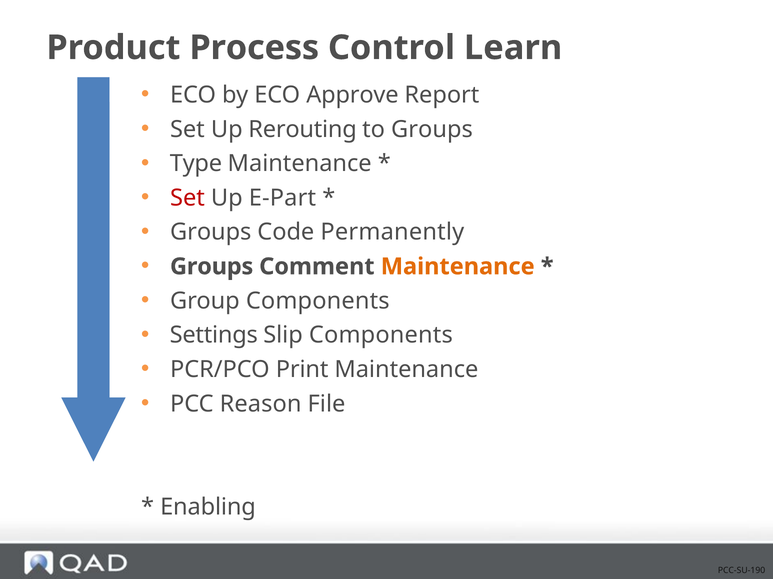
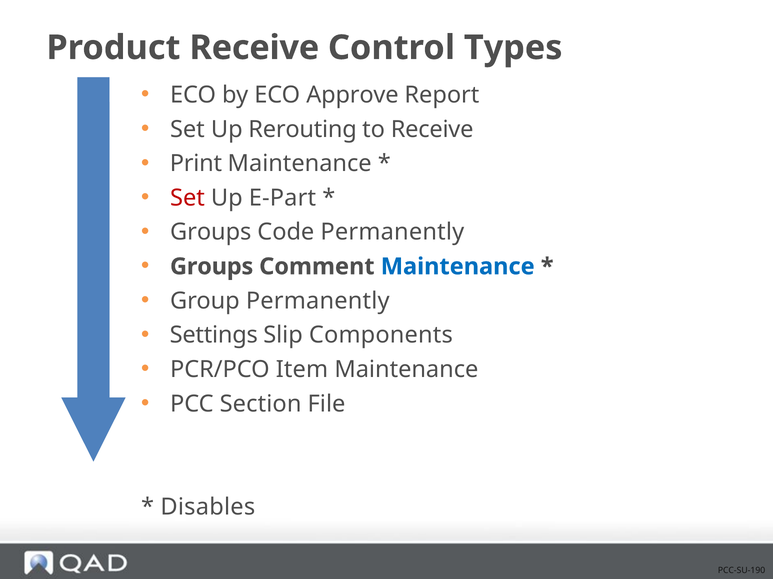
Process: Process -> Receive (254, 48)
Learn: Learn -> Types (513, 48)
to Groups: Groups -> Receive (432, 129)
Type: Type -> Print (196, 164)
Maintenance colour: orange -> blue (458, 267)
Group Components: Components -> Permanently (318, 301)
Print: Print -> Item (302, 370)
Reason: Reason -> Section (261, 404)
Enabling: Enabling -> Disables (208, 507)
